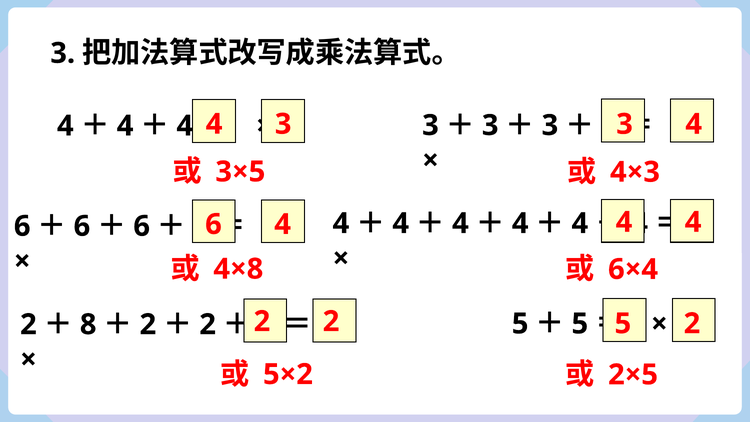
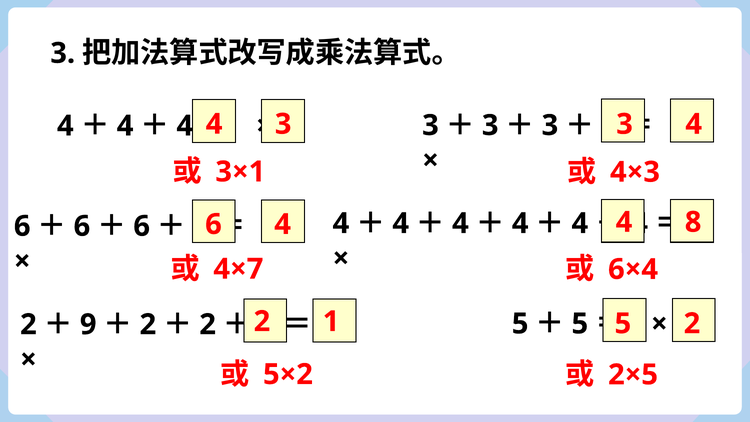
3×5: 3×5 -> 3×1 (240, 172)
4: 4 -> 8 (693, 222)
4×8: 4×8 -> 4×7 (238, 269)
2: 2 -> 1 (331, 321)
8: 8 -> 9 (88, 324)
